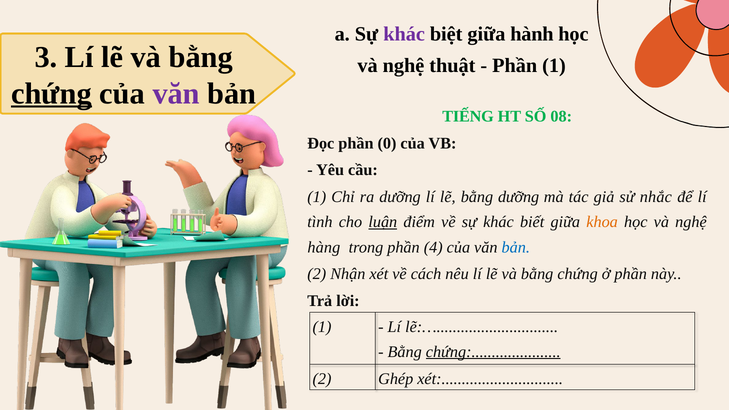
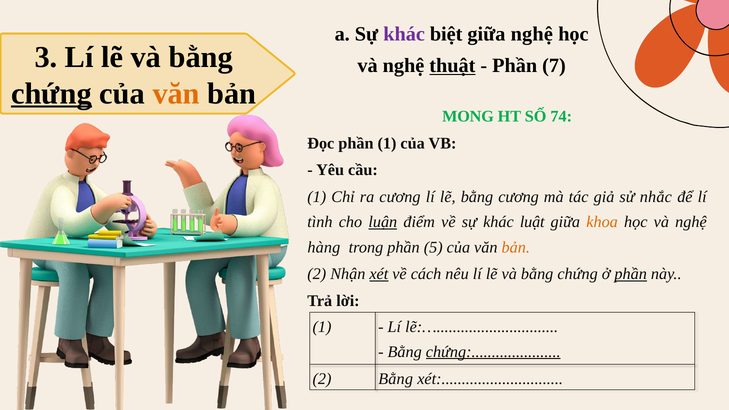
giữa hành: hành -> nghệ (532, 34)
thuật underline: none -> present (452, 66)
Phần 1: 1 -> 7 (554, 66)
văn colour: purple -> orange (176, 94)
TIẾNG: TIẾNG -> MONG (468, 116)
08: 08 -> 74 (561, 116)
phần 0: 0 -> 1 (387, 143)
ra dưỡng: dưỡng -> cương (400, 197)
bằng dưỡng: dưỡng -> cương (519, 197)
biết: biết -> luật (532, 222)
phần 4: 4 -> 5 (433, 247)
bản colour: blue -> orange (516, 247)
xét underline: none -> present (379, 274)
phần underline: none -> present (631, 274)
2 Ghép: Ghép -> Bằng (396, 379)
